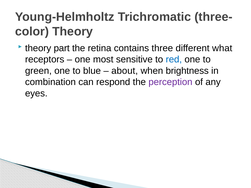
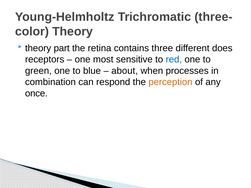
what: what -> does (222, 48)
brightness: brightness -> processes (187, 71)
perception colour: purple -> orange (170, 82)
eyes: eyes -> once (36, 93)
